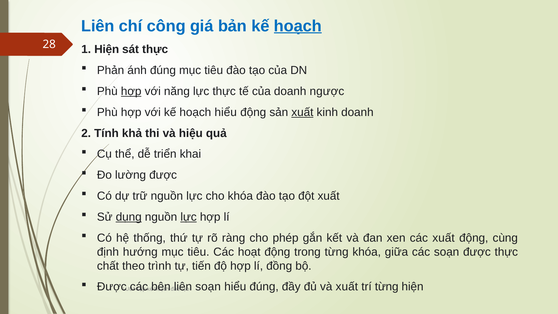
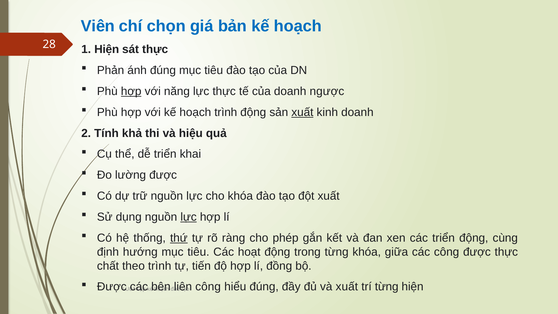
Liên: Liên -> Viên (98, 26)
công: công -> chọn (166, 26)
hoạch underline: present -> none (298, 26)
hoạch hiểu: hiểu -> trình (226, 112)
dụng underline: present -> none (129, 217)
thứ underline: none -> present (179, 238)
các xuất: xuất -> triển (444, 238)
các soạn: soạn -> công (447, 252)
soạn: soạn -> công (208, 287)
